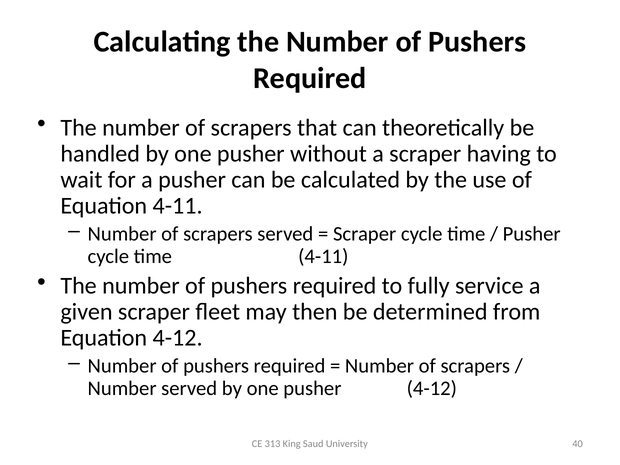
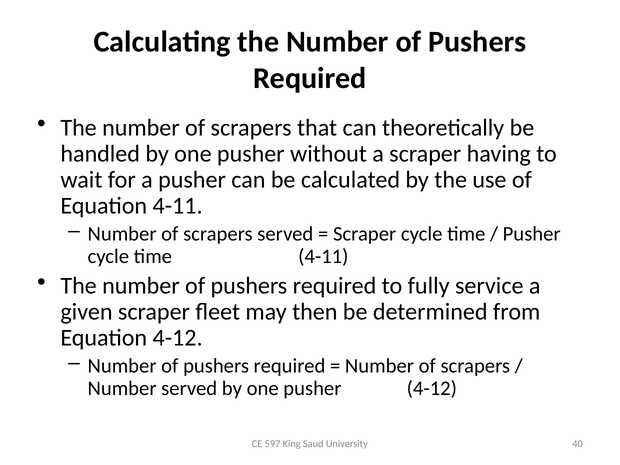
313: 313 -> 597 (273, 444)
